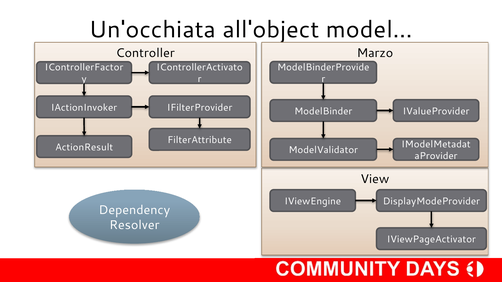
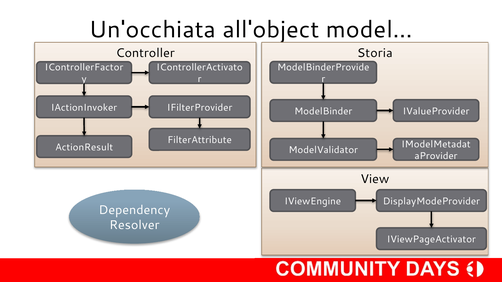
Marzo: Marzo -> Storia (375, 53)
